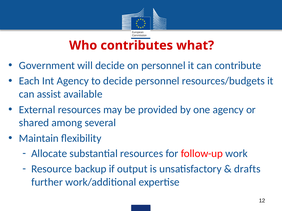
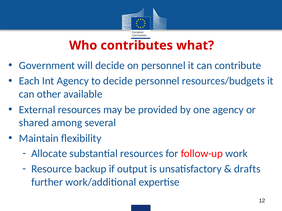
assist: assist -> other (49, 94)
